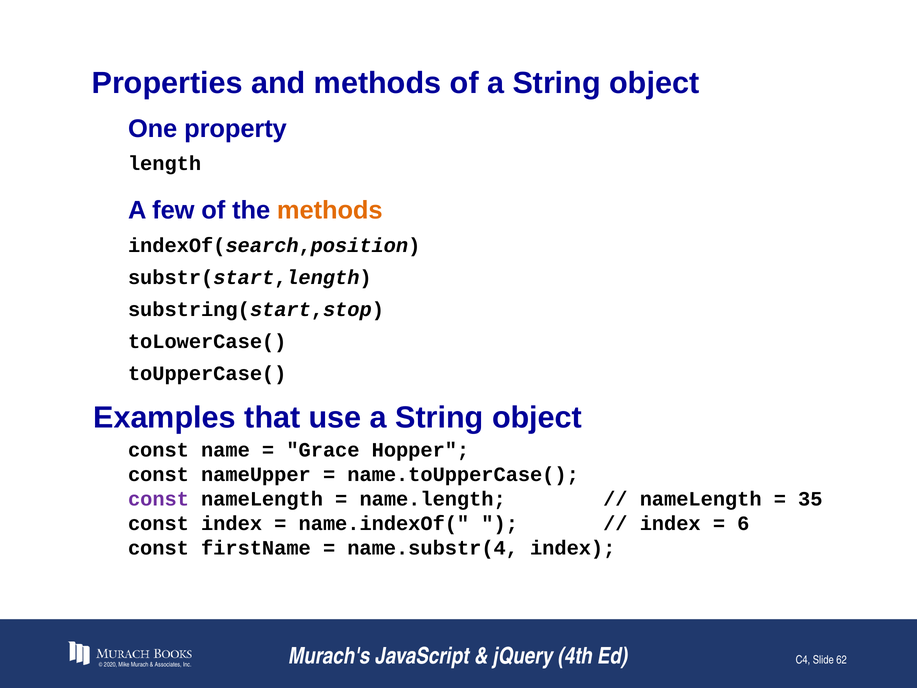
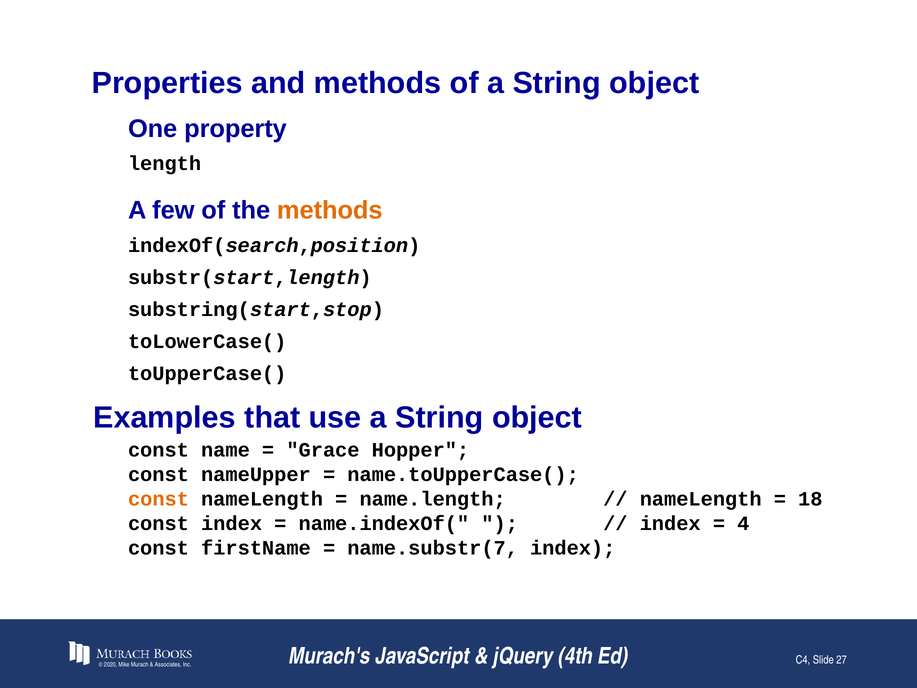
const colour: purple -> orange (159, 499)
35: 35 -> 18 (810, 499)
6: 6 -> 4 (743, 523)
name.substr(4: name.substr(4 -> name.substr(7 (433, 548)
62: 62 -> 27 (842, 660)
